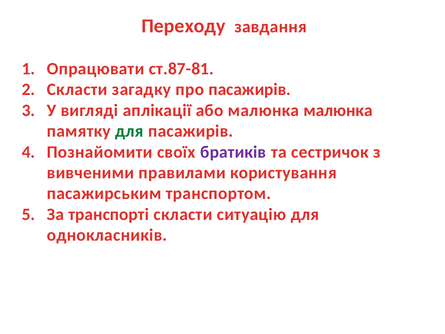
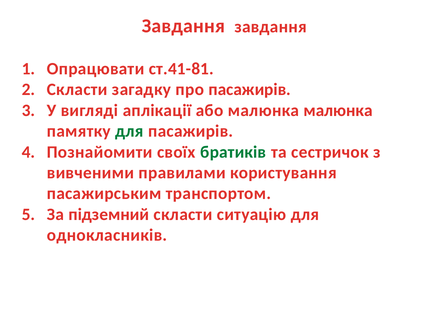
Переходу: Переходу -> Завдання (183, 26)
ст.87-81: ст.87-81 -> ст.41-81 (181, 69)
братиків colour: purple -> green (233, 152)
транспорті: транспорті -> підземний (109, 214)
